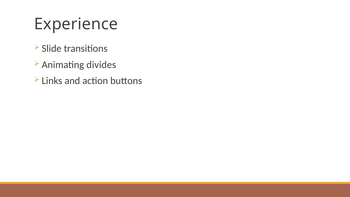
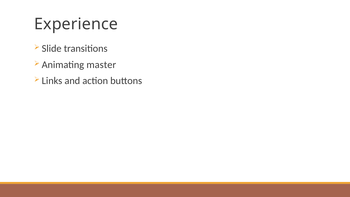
divides: divides -> master (101, 65)
